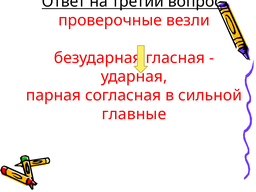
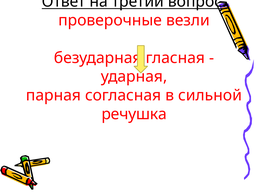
главные: главные -> речушка (134, 114)
